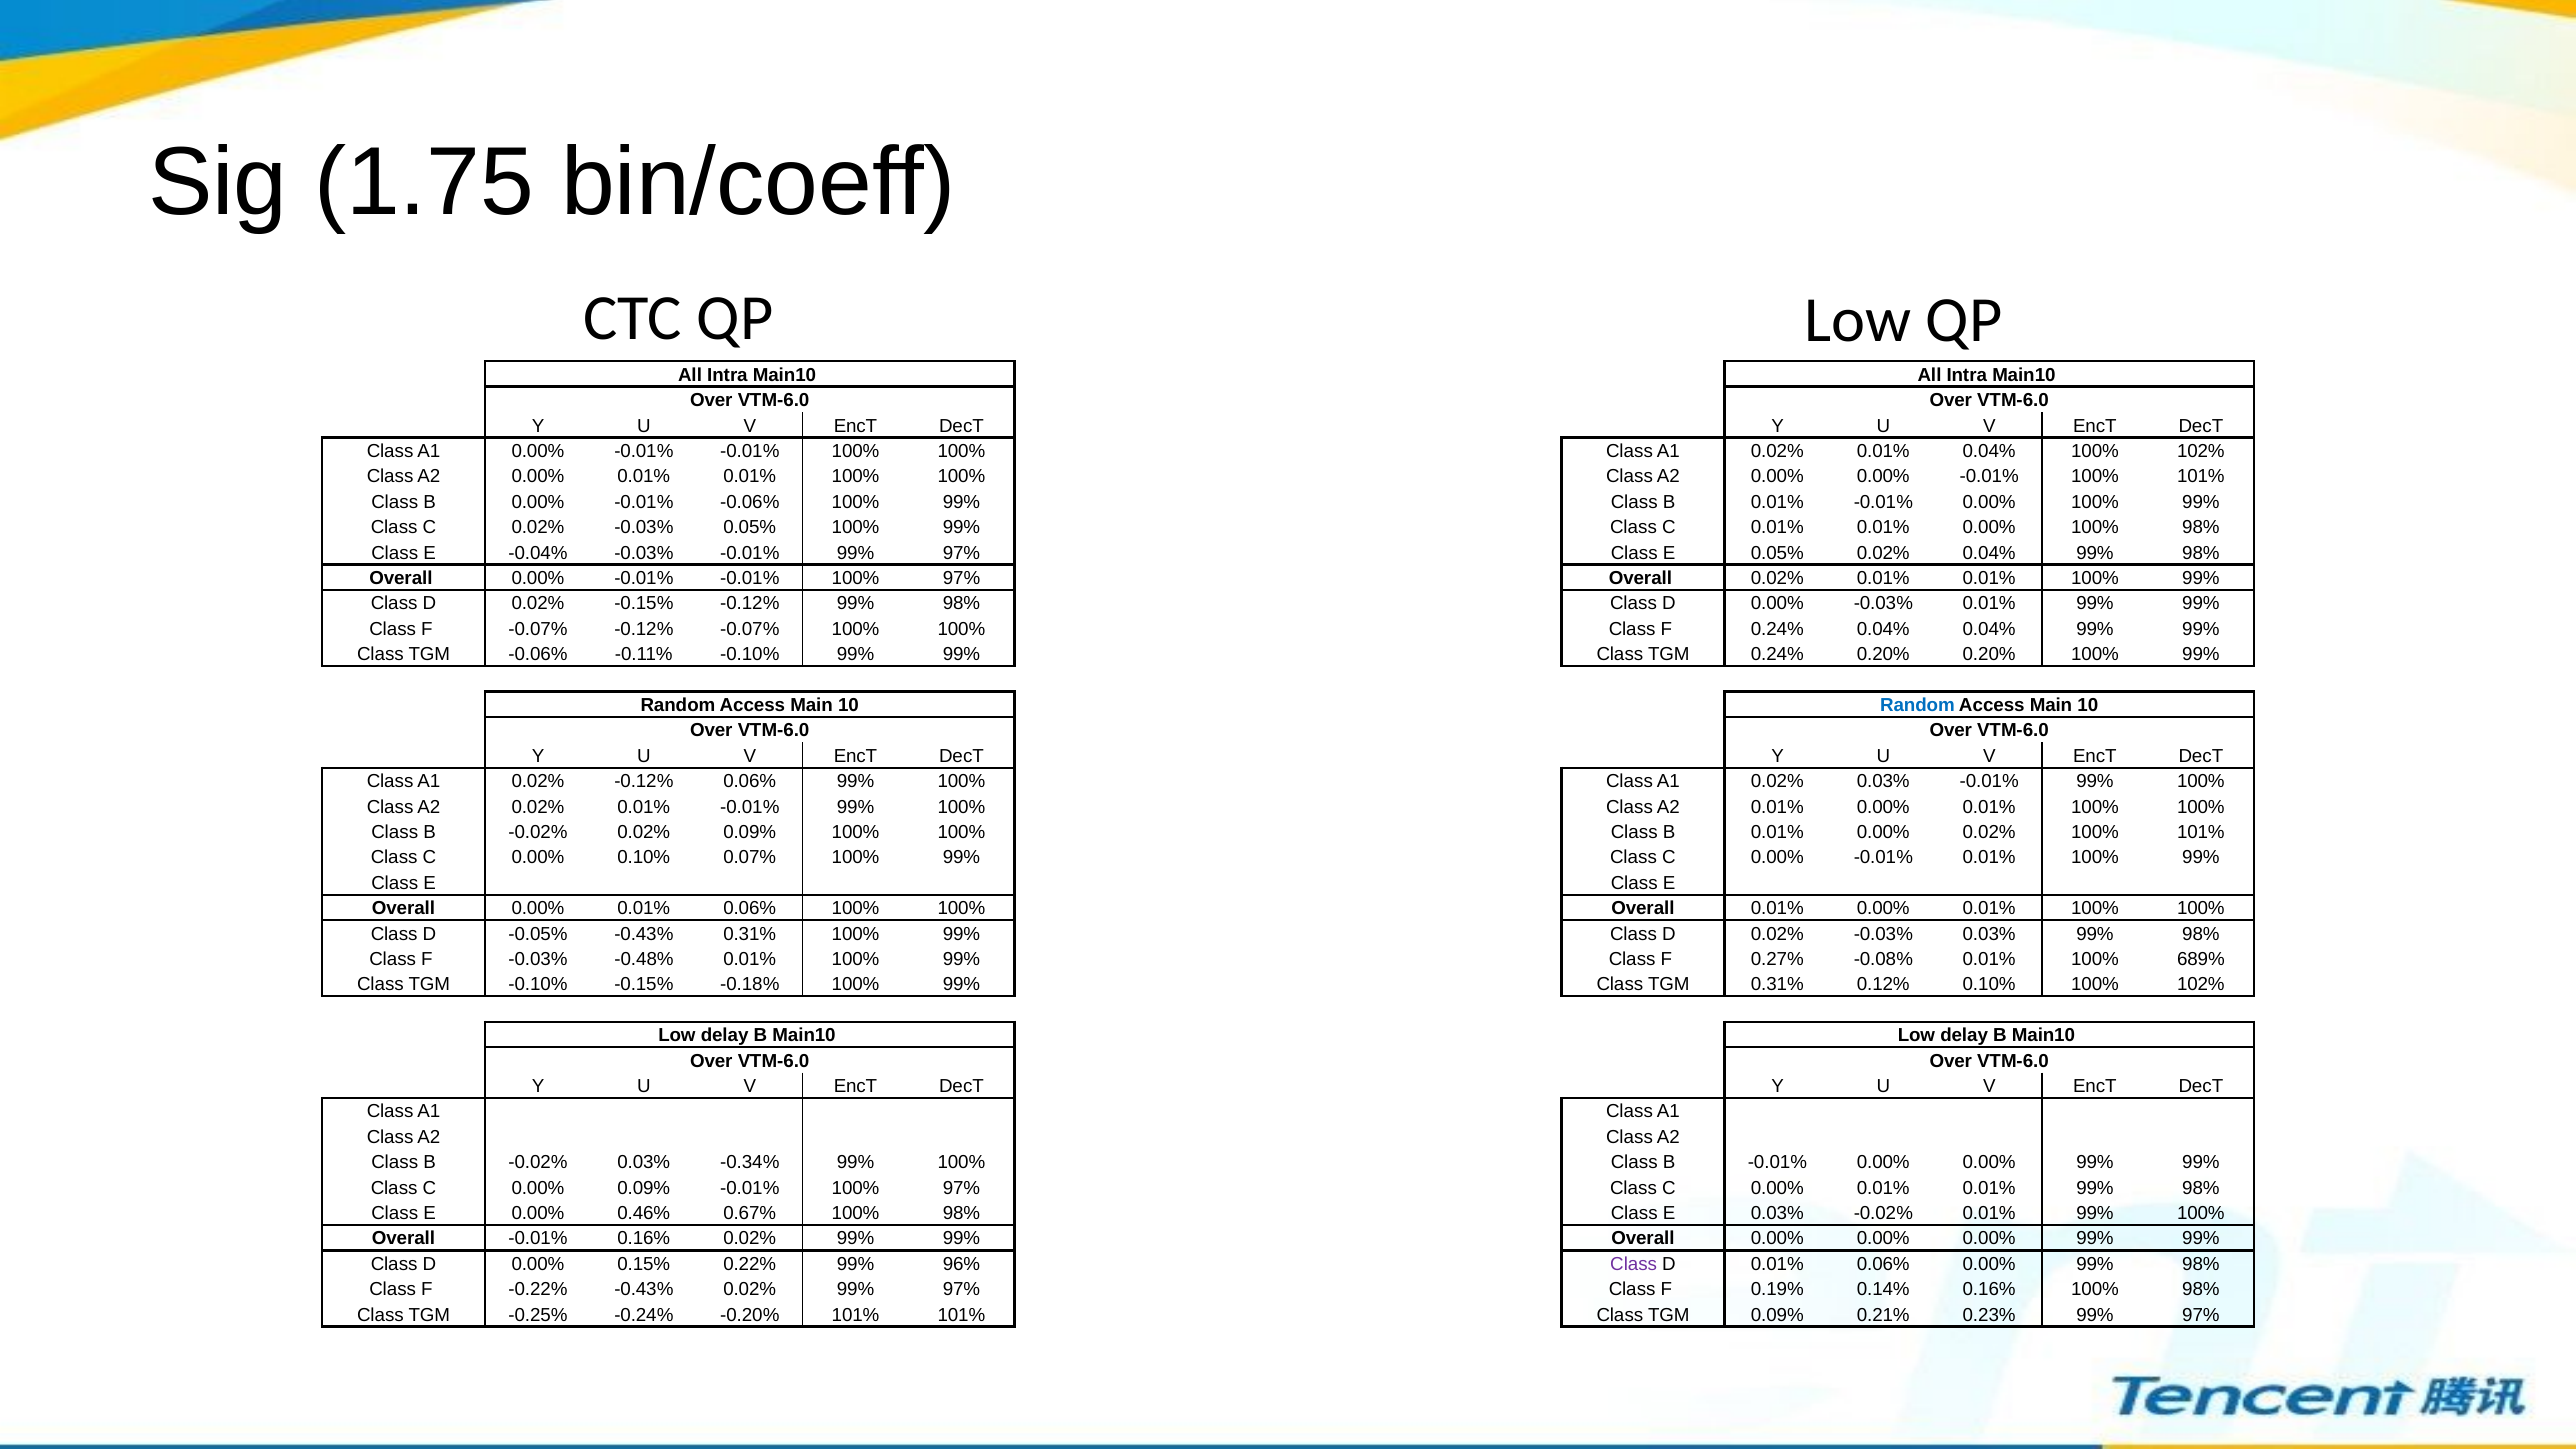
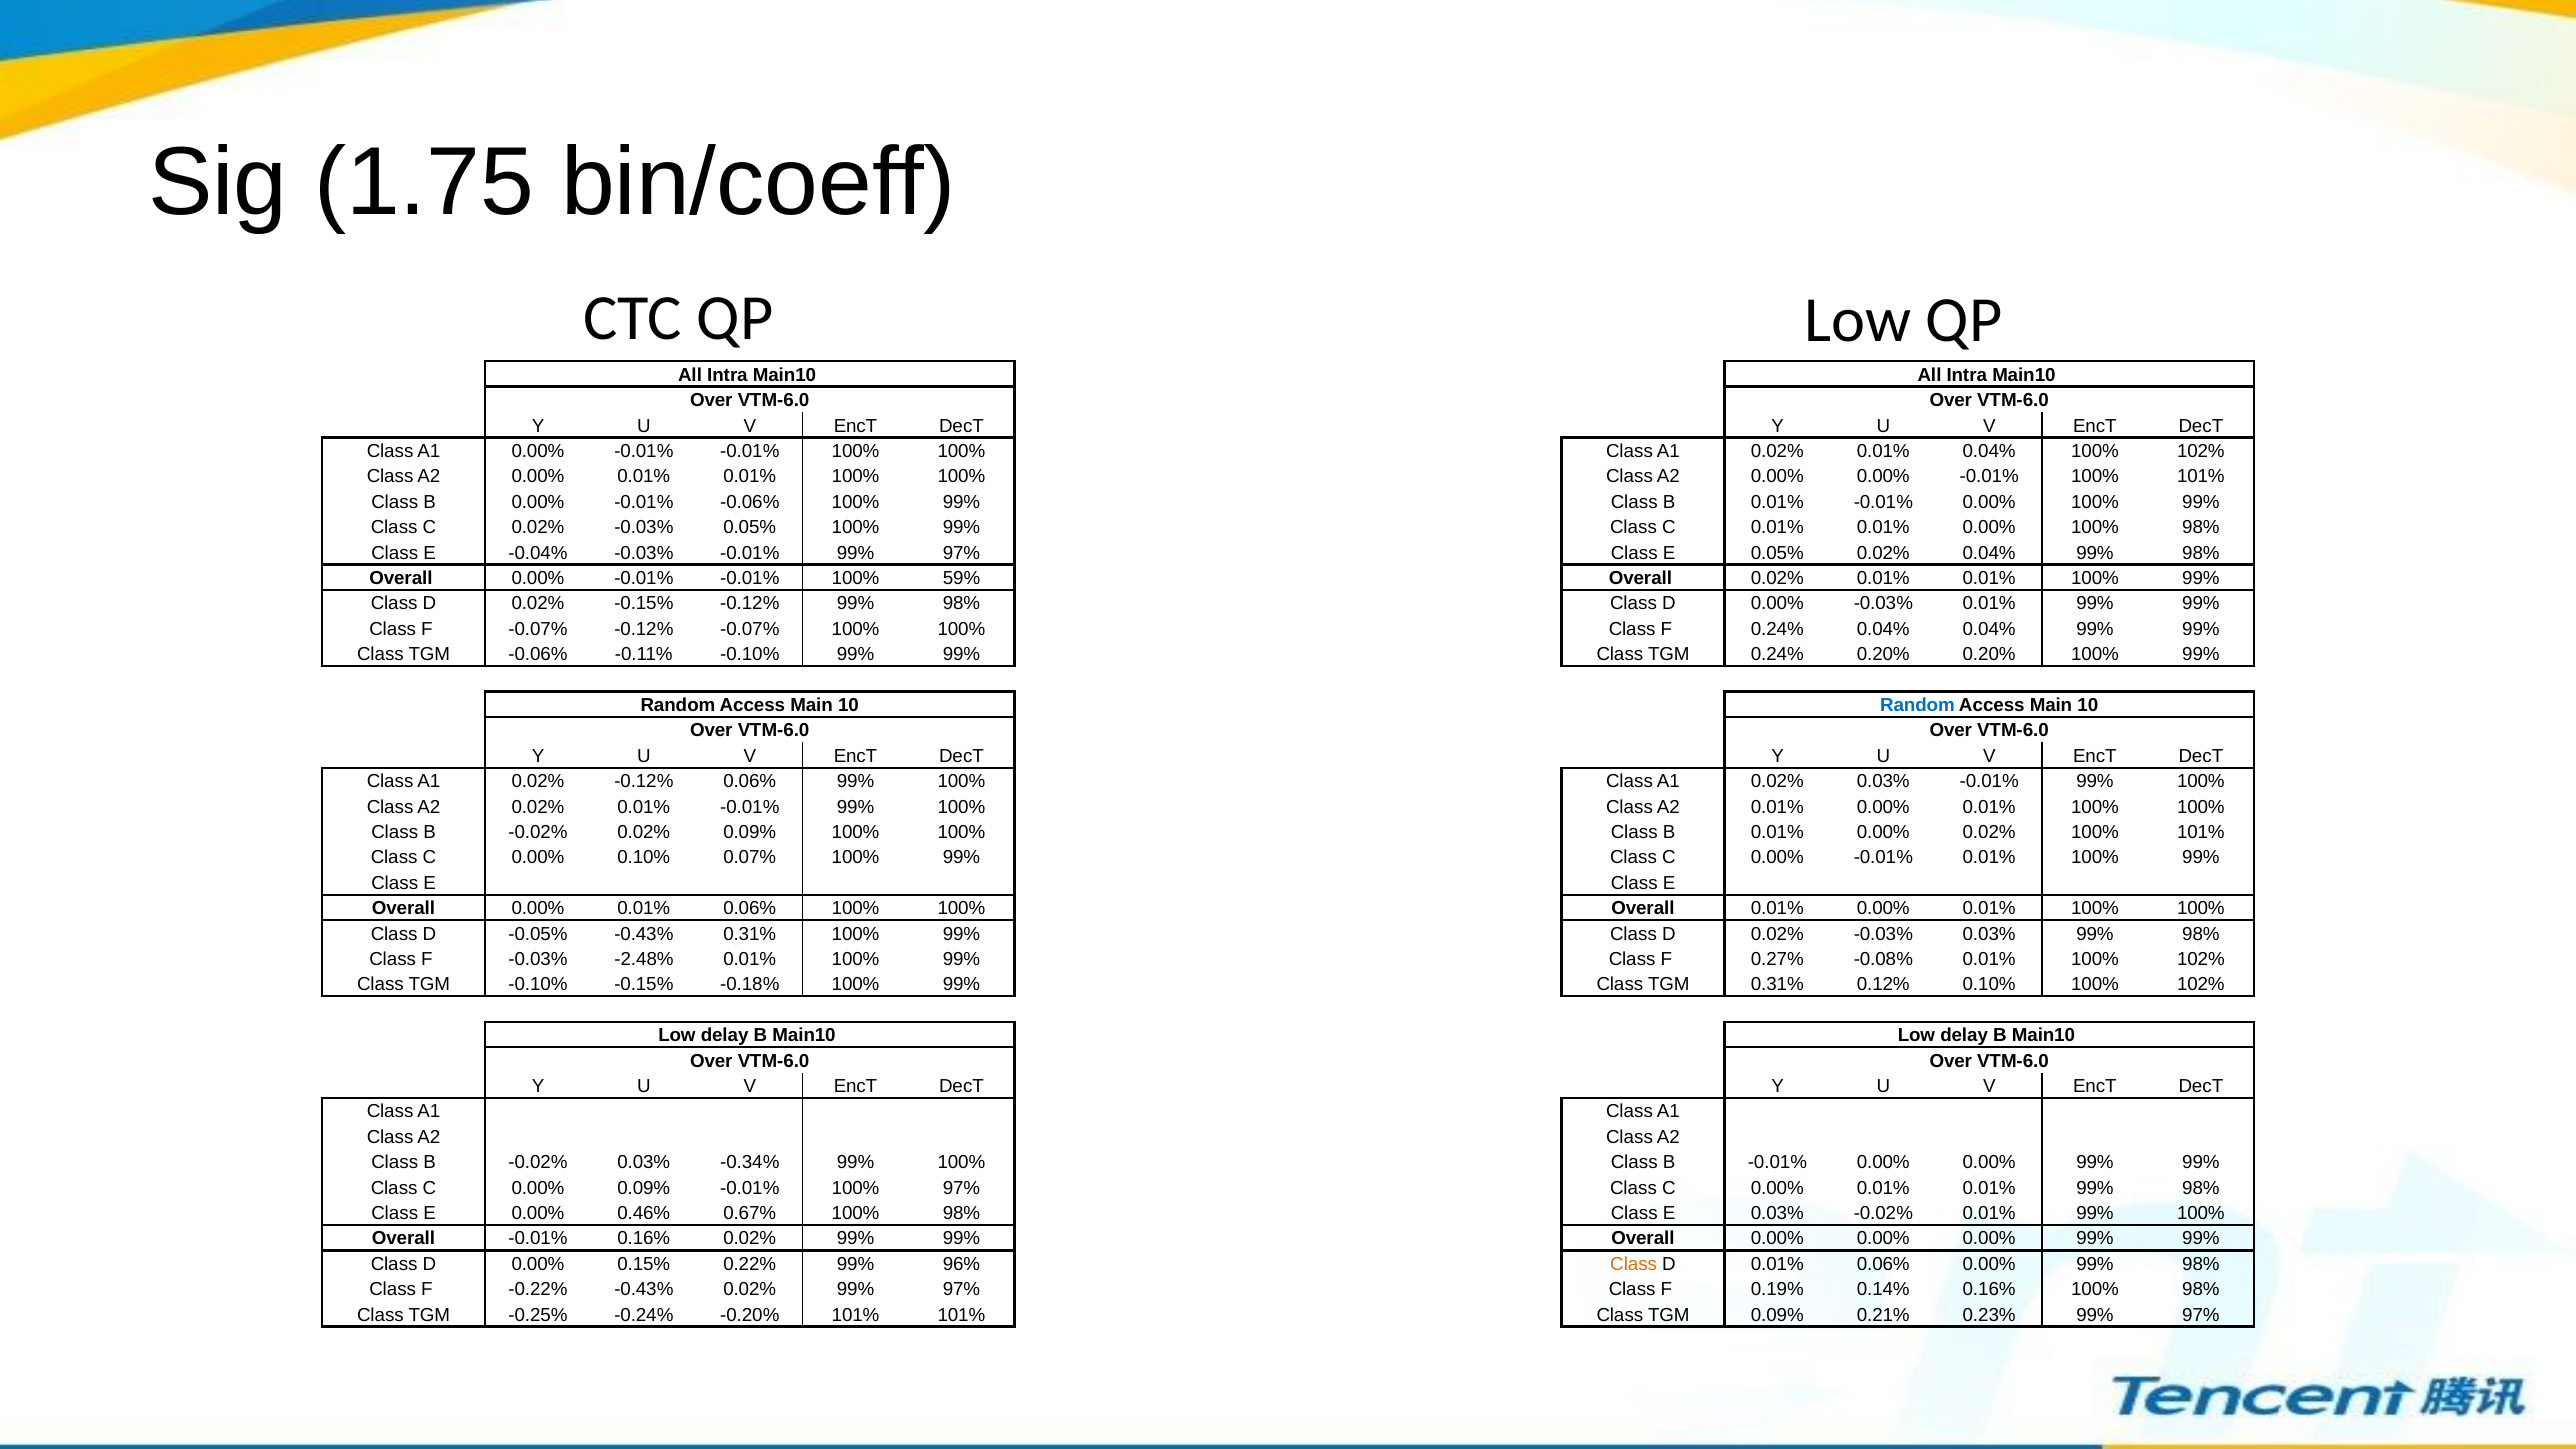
-0.01% -0.01% 100% 97%: 97% -> 59% (962, 578)
-0.48%: -0.48% -> -2.48% (644, 959)
0.01% 100% 689%: 689% -> 102% (2201, 959)
Class colour: purple -> orange (1634, 1264)
